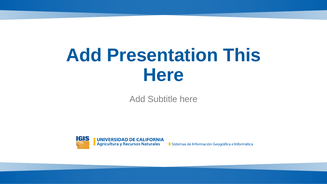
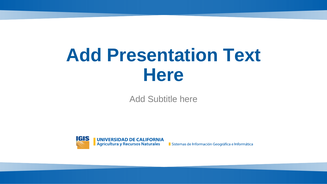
This: This -> Text (242, 55)
